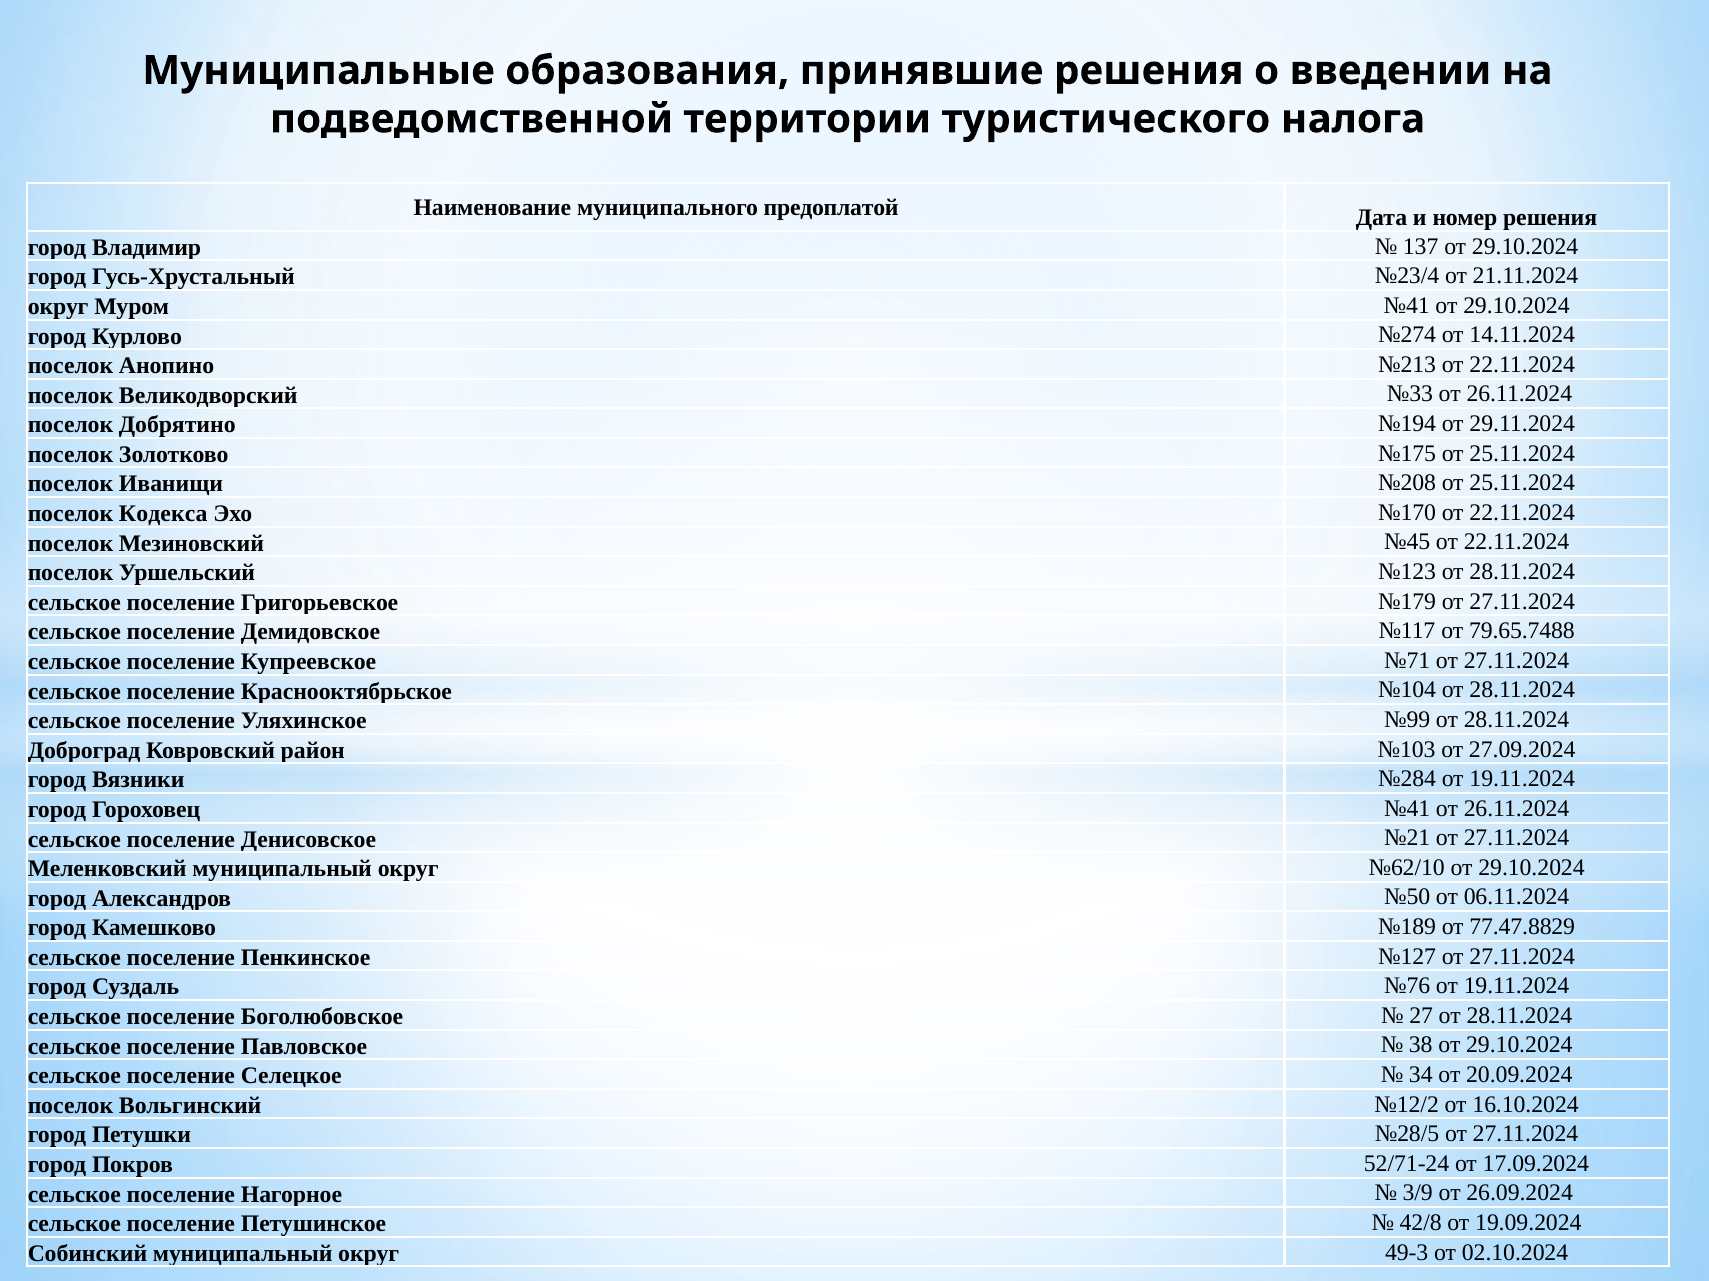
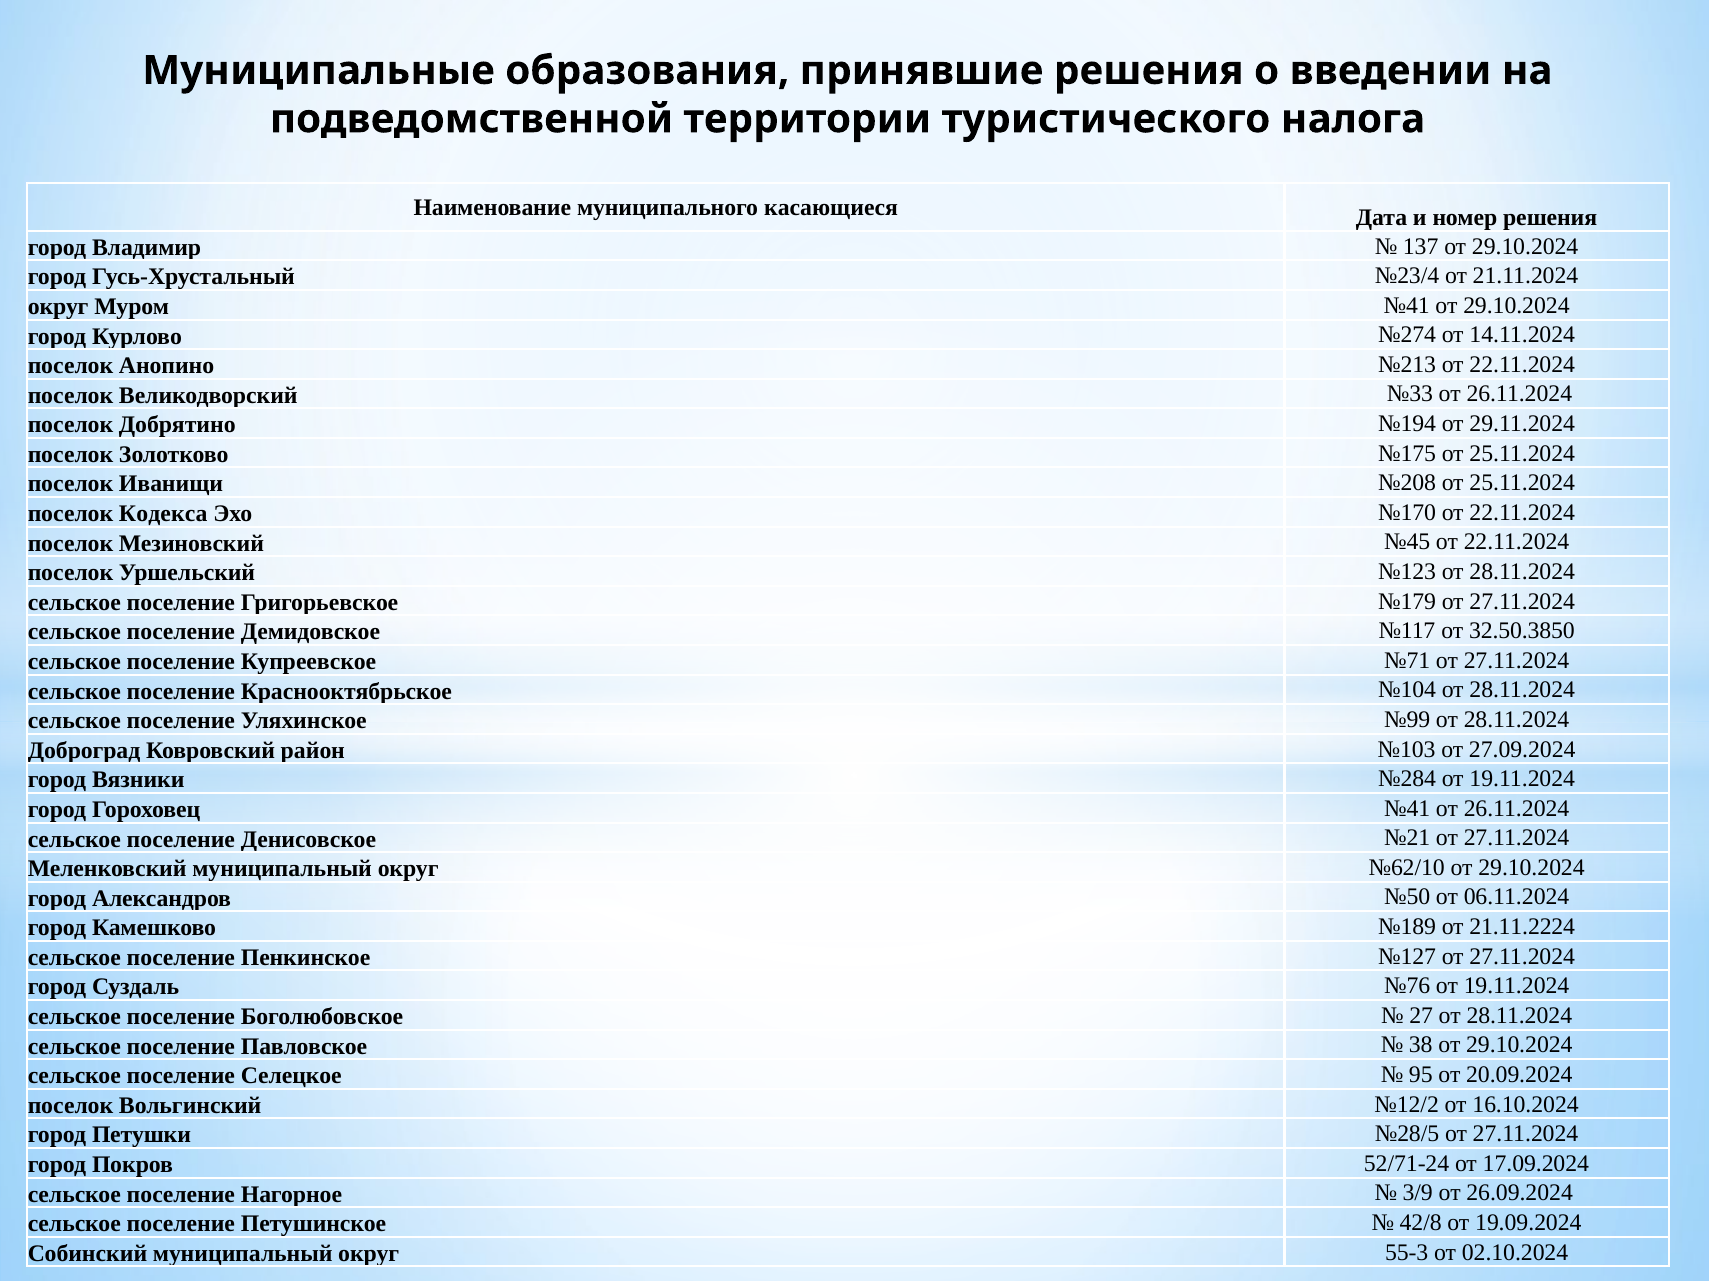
предоплатой: предоплатой -> касающиеся (831, 208)
79.65.7488: 79.65.7488 -> 32.50.3850 (1522, 631)
77.47.8829: 77.47.8829 -> 21.11.2224 (1522, 927)
34: 34 -> 95 (1421, 1075)
49-3: 49-3 -> 55-3 (1407, 1253)
